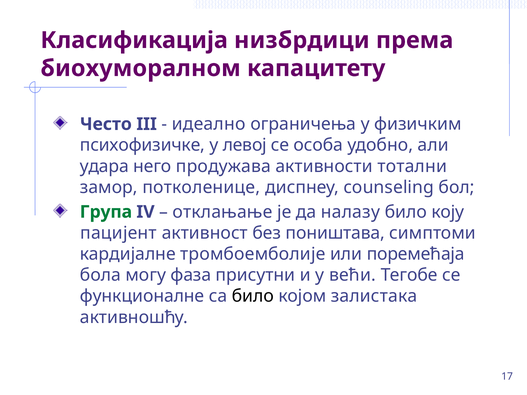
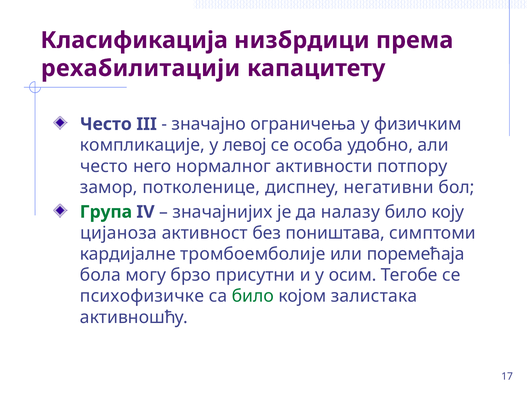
биохуморалном: биохуморалном -> рехабилитацији (141, 68)
идеално: идеално -> значајно (209, 124)
психофизичке: психофизичке -> компликације (142, 145)
удара: удара -> често (104, 166)
продужава: продужава -> нормалног (223, 166)
тотални: тотални -> потпору (412, 166)
counseling: counseling -> негативни (389, 187)
отклањање: отклањање -> значајнијих (223, 212)
пацијент: пацијент -> цијаноза (118, 233)
фаза: фаза -> брзо (191, 275)
већи: већи -> осим (353, 275)
функционалне: функционалне -> психофизичке (142, 296)
било colour: black -> green (253, 296)
